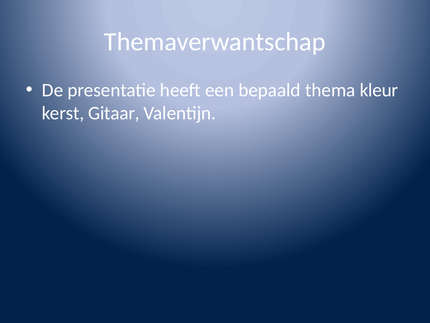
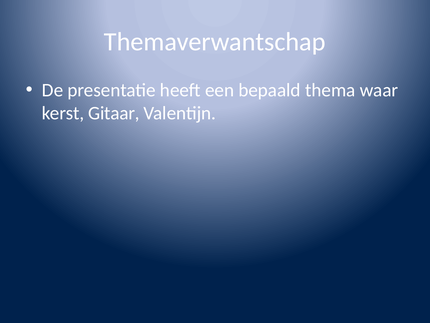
kleur: kleur -> waar (379, 90)
